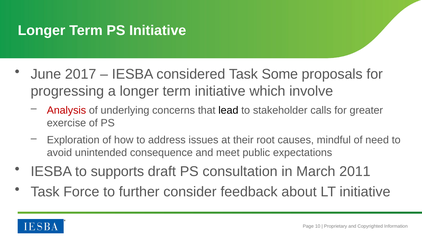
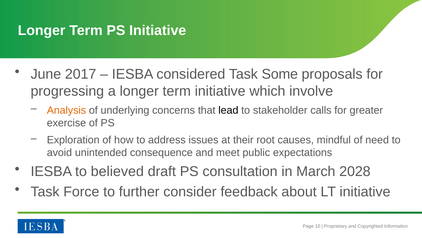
Analysis colour: red -> orange (66, 110)
supports: supports -> believed (117, 171)
2011: 2011 -> 2028 (355, 171)
